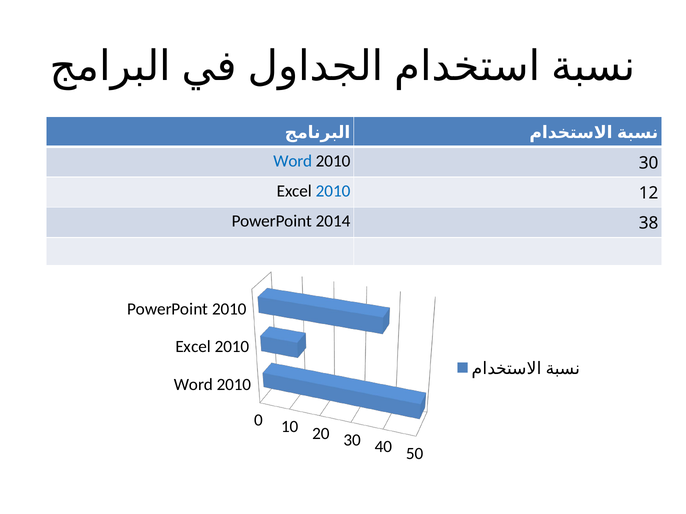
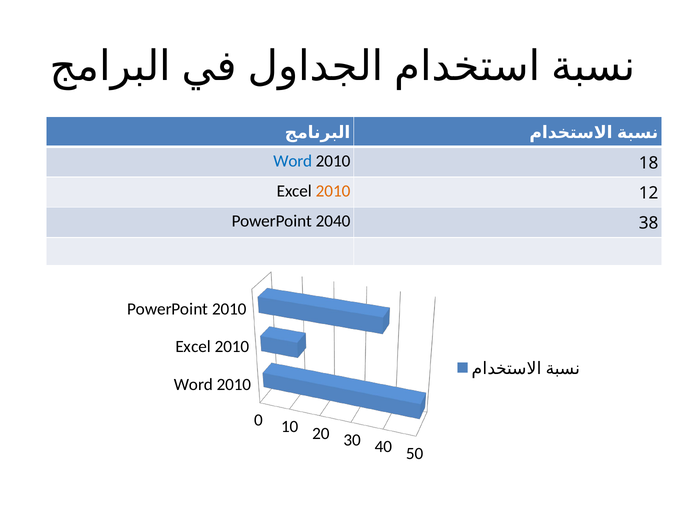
2010 30: 30 -> 18 (649, 163)
2010 colour: blue -> orange (333, 191)
2014: 2014 -> 2040 (333, 222)
